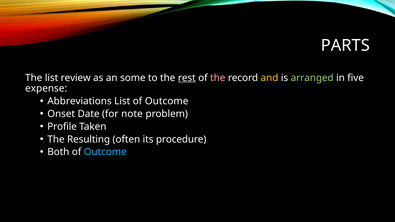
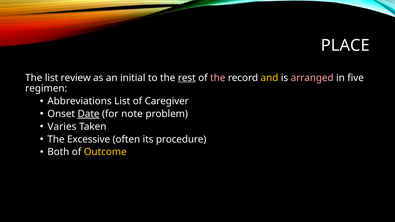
PARTS: PARTS -> PLACE (345, 46)
some: some -> initial (133, 78)
arranged colour: light green -> pink (312, 78)
expense: expense -> regimen (46, 89)
List of Outcome: Outcome -> Caregiver (167, 101)
Date underline: none -> present (89, 114)
Profile: Profile -> Varies (62, 127)
Resulting: Resulting -> Excessive (89, 139)
Outcome colour: light blue -> yellow (105, 152)
